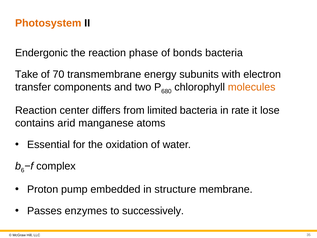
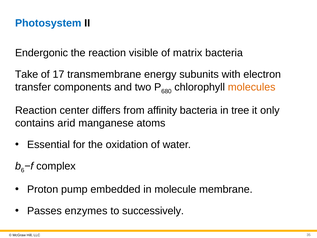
Photosystem colour: orange -> blue (48, 23)
phase: phase -> visible (144, 53)
bonds: bonds -> matrix (188, 53)
70: 70 -> 17 (58, 74)
limited: limited -> affinity (162, 110)
rate: rate -> tree (240, 110)
lose: lose -> only (270, 110)
structure: structure -> molecule (175, 189)
